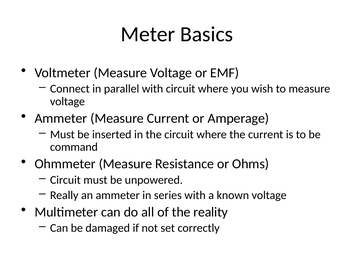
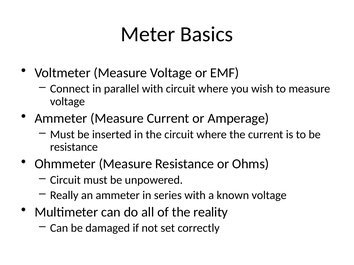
command: command -> resistance (74, 147)
